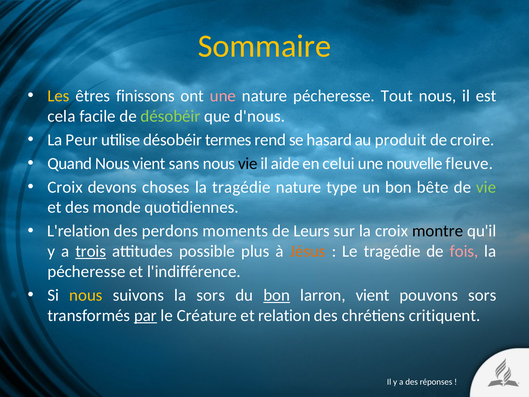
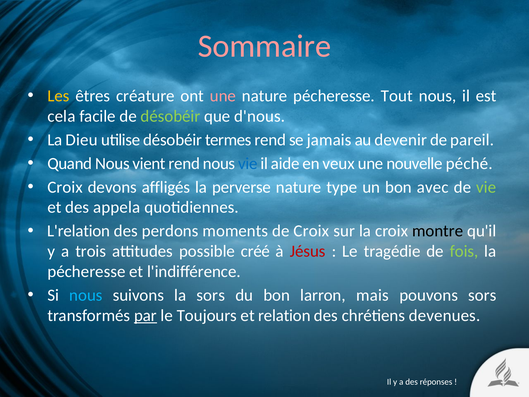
Sommaire colour: yellow -> pink (264, 46)
finissons: finissons -> créature (145, 96)
Peur: Peur -> Dieu (82, 140)
hasard: hasard -> jamais (329, 140)
produit: produit -> devenir (401, 140)
croire: croire -> pareil (472, 140)
vient sans: sans -> rend (184, 163)
vie colour: black -> blue (248, 163)
celui: celui -> veux (339, 163)
fleuve: fleuve -> péché (469, 163)
choses: choses -> affligés (166, 187)
la tragédie: tragédie -> perverse (242, 187)
bête: bête -> avec (433, 187)
monde: monde -> appela (117, 207)
de Leurs: Leurs -> Croix (311, 231)
trois underline: present -> none (91, 251)
plus: plus -> créé (255, 251)
Jésus colour: orange -> red (308, 251)
fois colour: pink -> light green (464, 251)
nous colour: yellow -> light blue (86, 295)
bon underline: present -> none (277, 295)
larron vient: vient -> mais (373, 295)
Créature: Créature -> Toujours (207, 315)
critiquent: critiquent -> devenues (445, 315)
